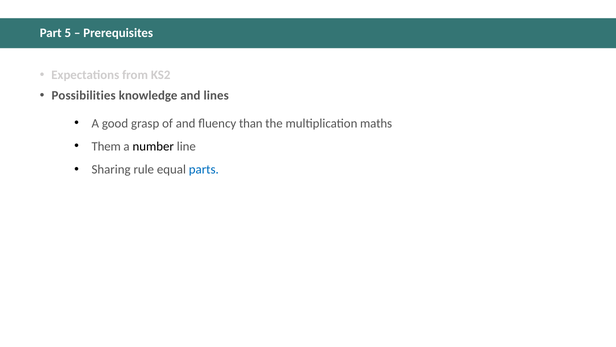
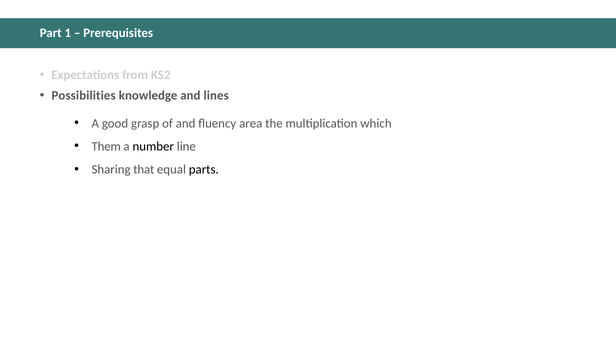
5: 5 -> 1 (68, 33)
than: than -> area (251, 123)
maths: maths -> which (376, 123)
rule: rule -> that (144, 169)
parts colour: blue -> black (204, 169)
